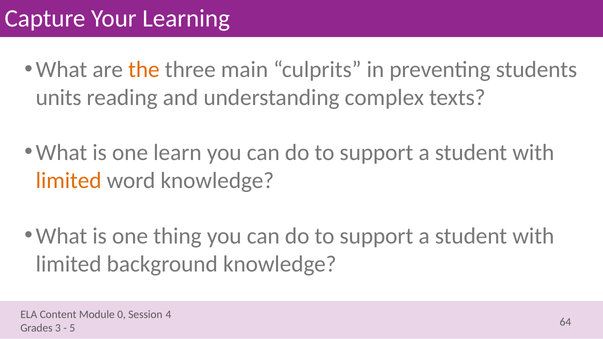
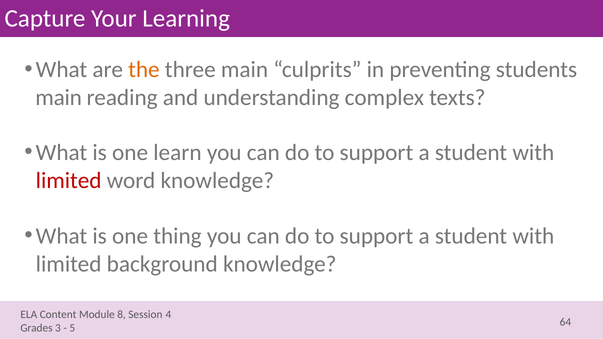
units: units -> main (59, 98)
limited colour: orange -> red (69, 180)
0: 0 -> 8 (122, 315)
